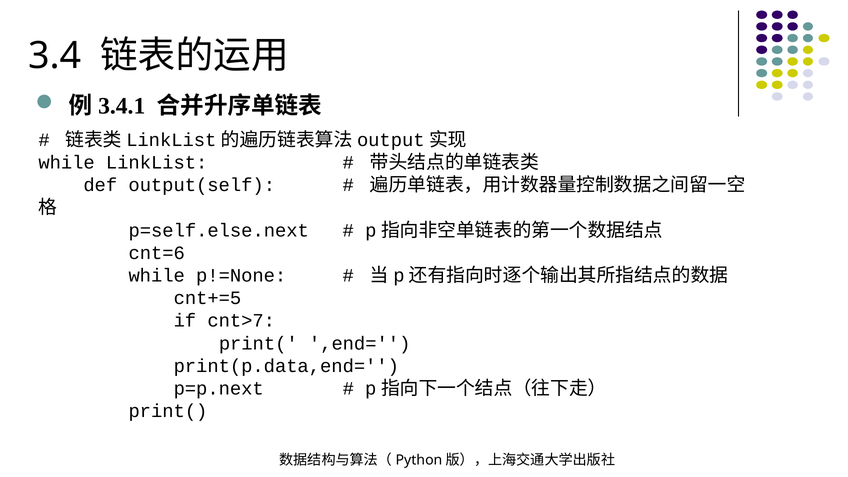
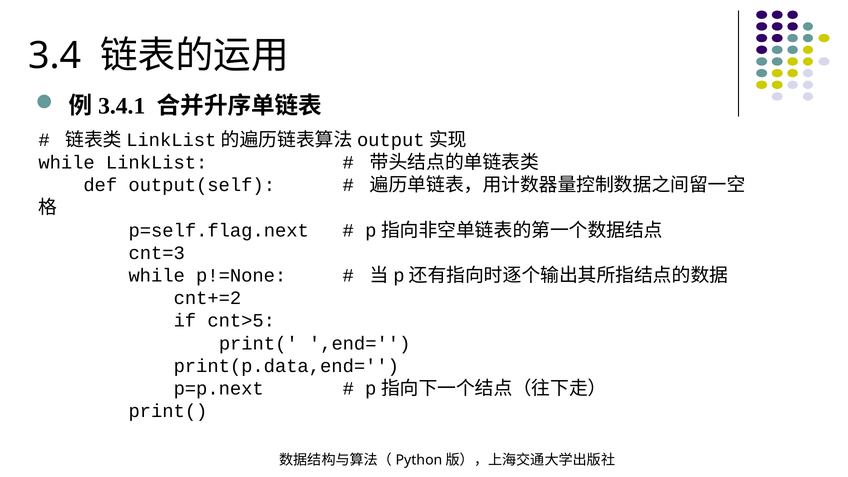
p=self.else.next: p=self.else.next -> p=self.flag.next (219, 230)
cnt=6: cnt=6 -> cnt=3 (157, 253)
cnt+=5: cnt+=5 -> cnt+=2 (207, 298)
cnt>7: cnt>7 -> cnt>5 (241, 321)
